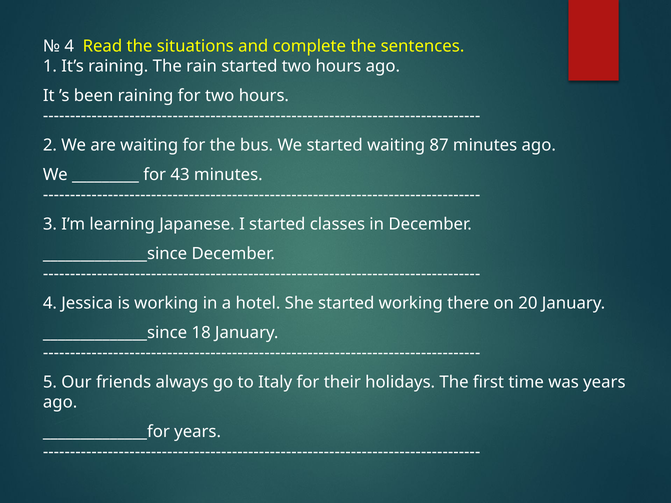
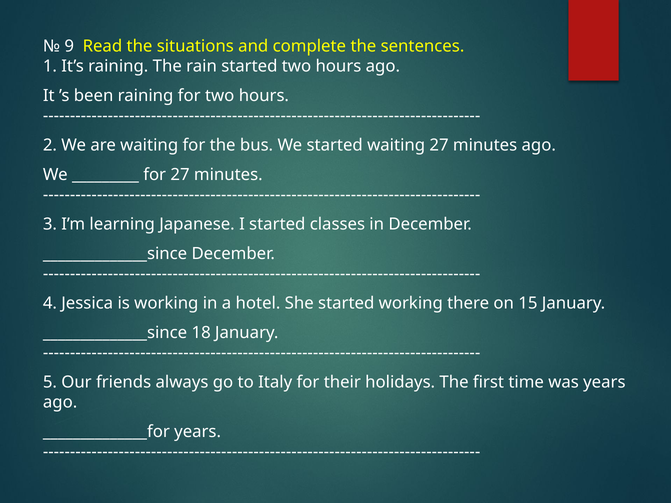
4: 4 -> 9 (69, 46)
waiting 87: 87 -> 27 (439, 145)
for 43: 43 -> 27 (180, 175)
20: 20 -> 15 (528, 303)
